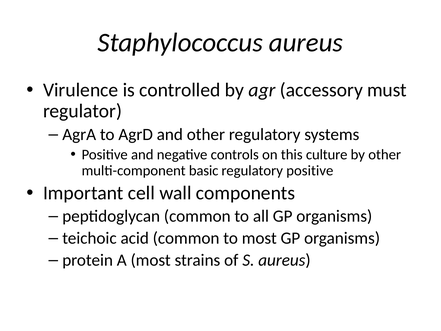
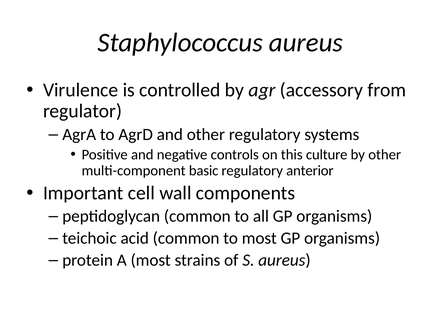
must: must -> from (387, 90)
regulatory positive: positive -> anterior (310, 170)
